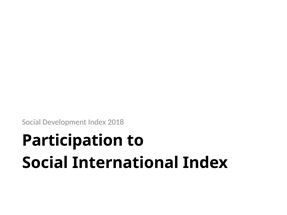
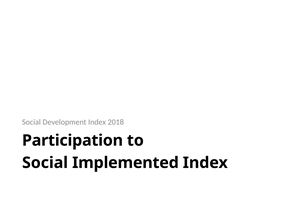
International: International -> Implemented (125, 163)
